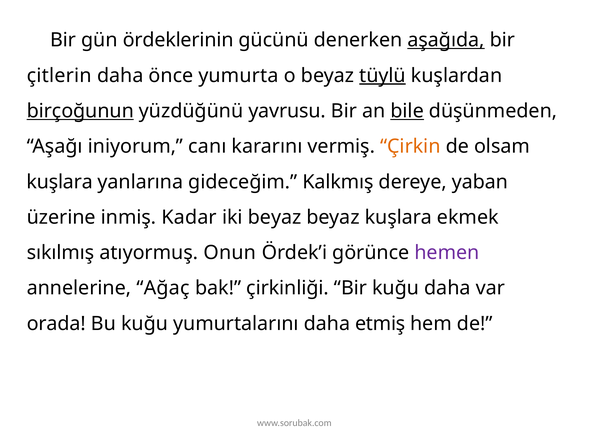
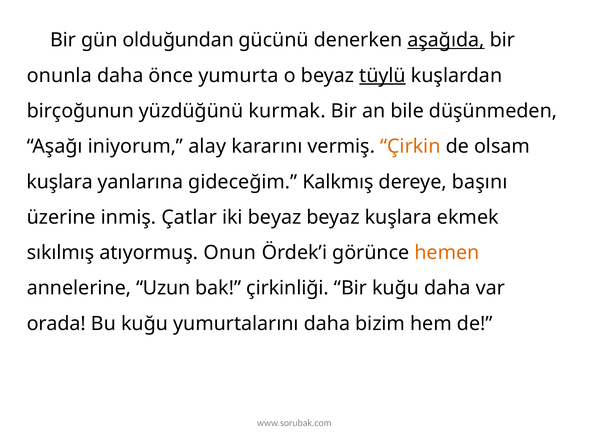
ördeklerinin: ördeklerinin -> olduğundan (178, 40)
çitlerin: çitlerin -> onunla (59, 76)
birçoğunun underline: present -> none (80, 111)
yavrusu: yavrusu -> kurmak (287, 111)
bile underline: present -> none (407, 111)
canı: canı -> alay (207, 146)
yaban: yaban -> başını (480, 182)
Kadar: Kadar -> Çatlar (189, 217)
hemen colour: purple -> orange (447, 253)
Ağaç: Ağaç -> Uzun (163, 288)
etmiş: etmiş -> bizim (380, 324)
